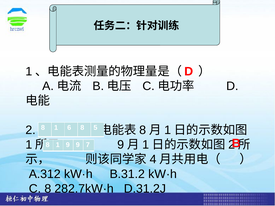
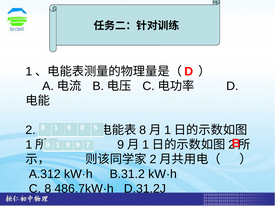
4: 4 -> 2 (153, 160)
282.7kW·h: 282.7kW·h -> 486.7kW·h (84, 189)
